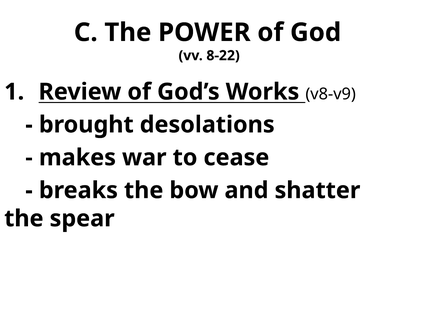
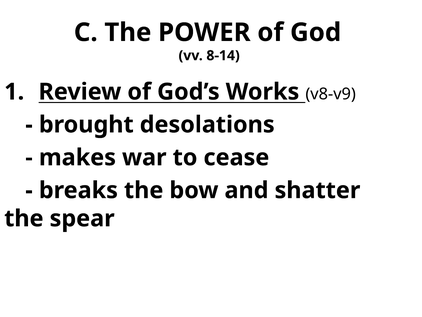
8-22: 8-22 -> 8-14 (223, 55)
